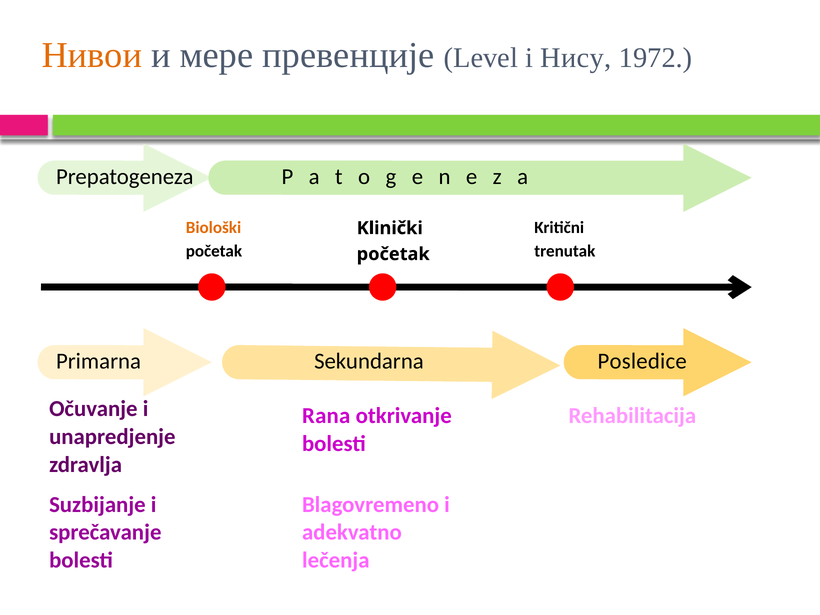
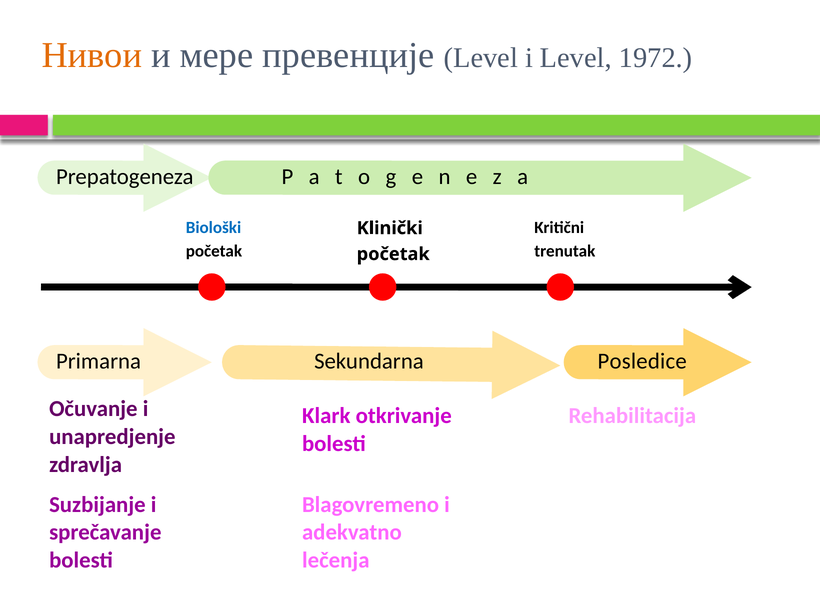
i Нису: Нису -> Level (576, 58)
Biološki colour: orange -> blue (214, 227)
Rana: Rana -> Klark (326, 416)
